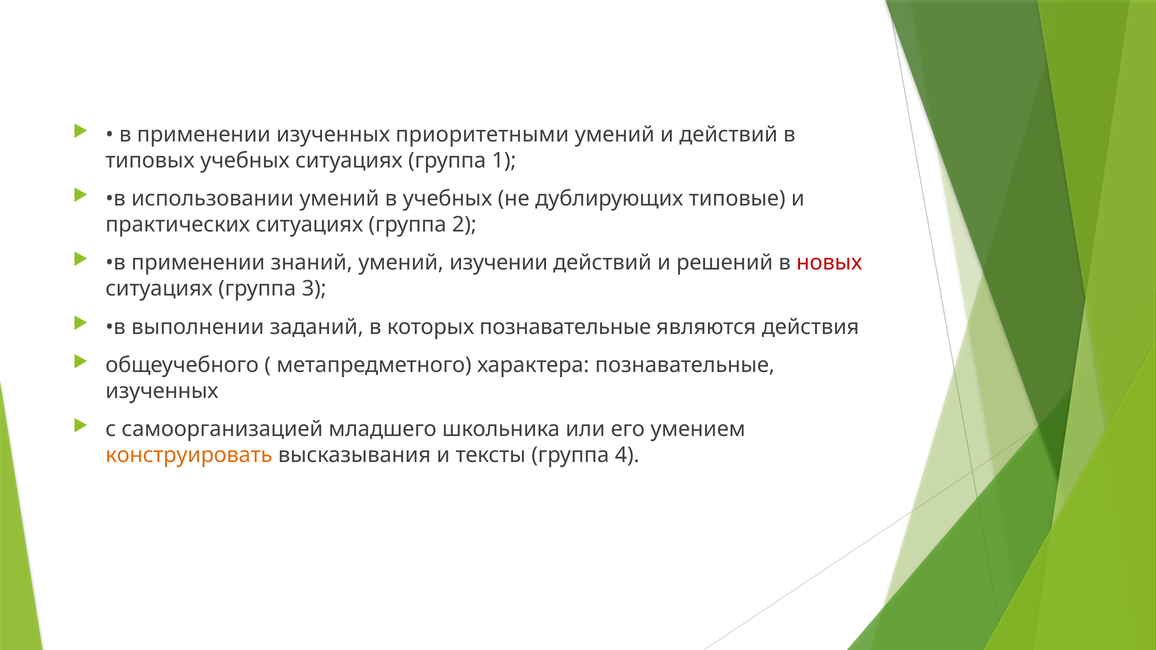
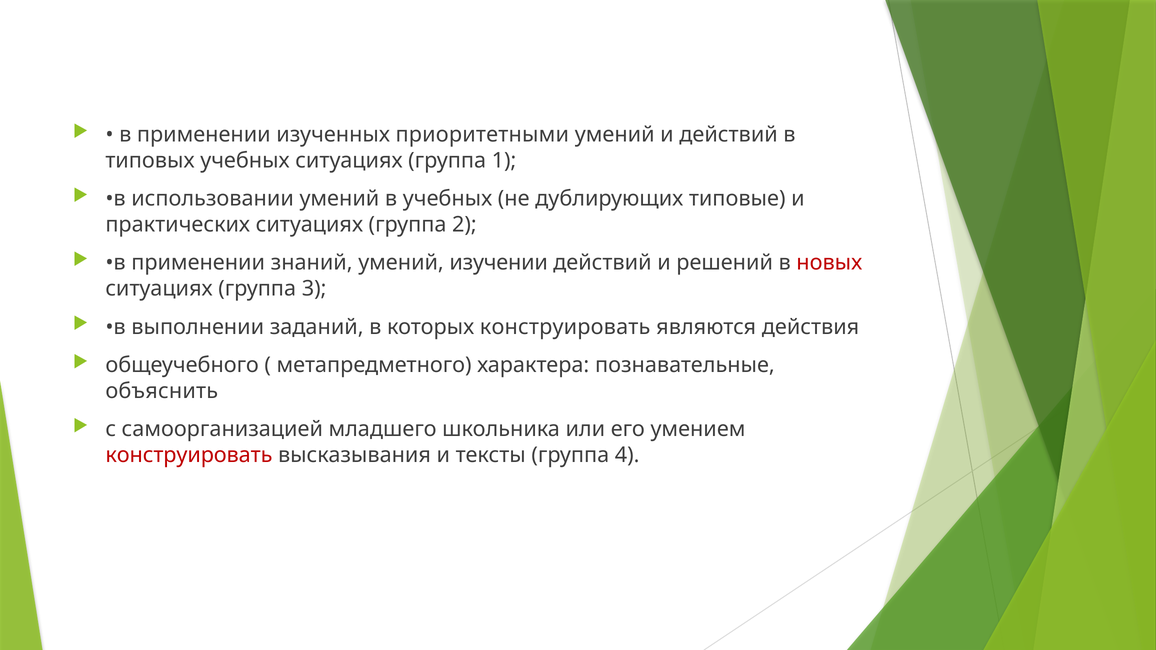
которых познавательные: познавательные -> конструировать (565, 327)
изученных: изученных -> объяснить (162, 391)
конструировать colour: orange -> red (189, 455)
